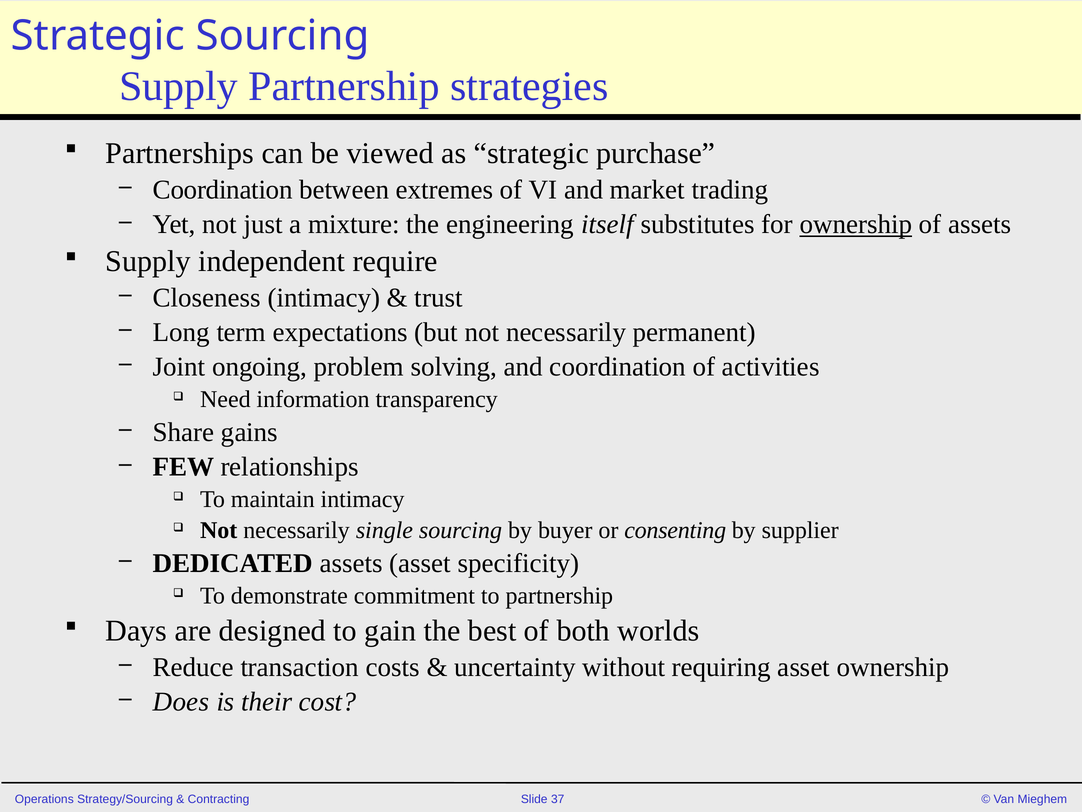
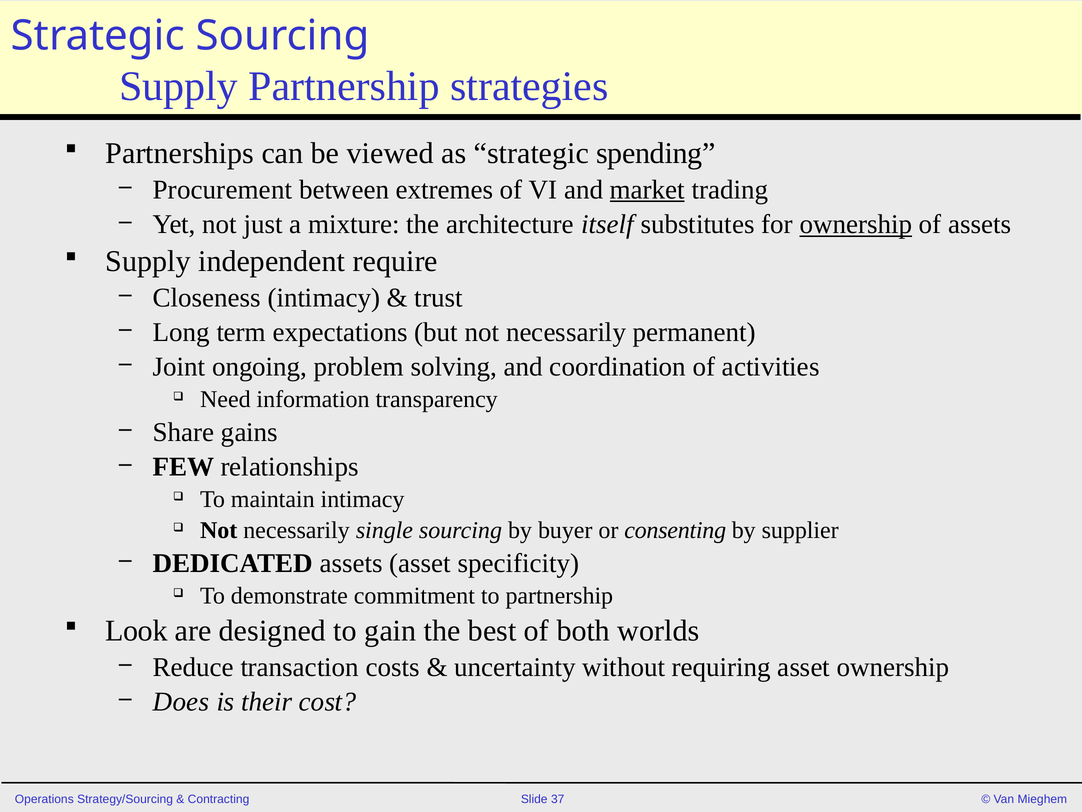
purchase: purchase -> spending (656, 153)
Coordination: Coordination -> Procurement (222, 190)
market underline: none -> present (647, 190)
engineering: engineering -> architecture (510, 224)
Days: Days -> Look (136, 630)
